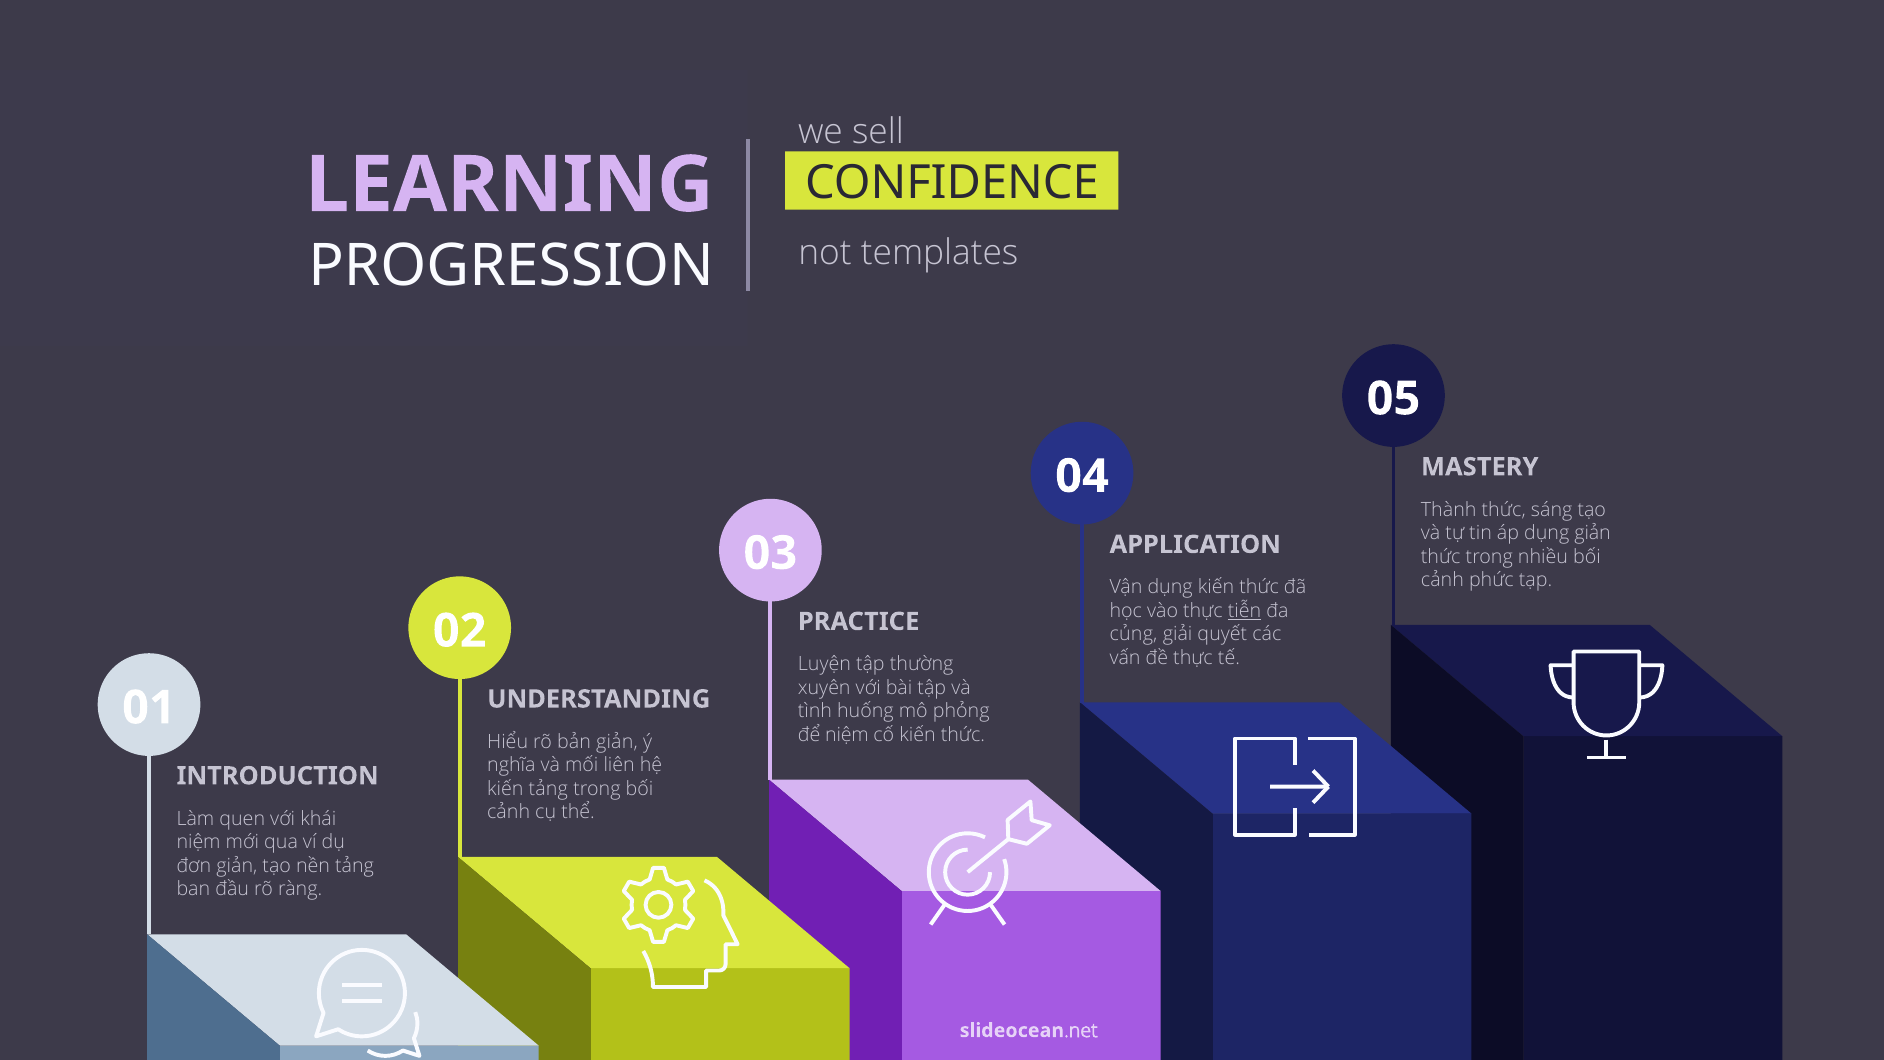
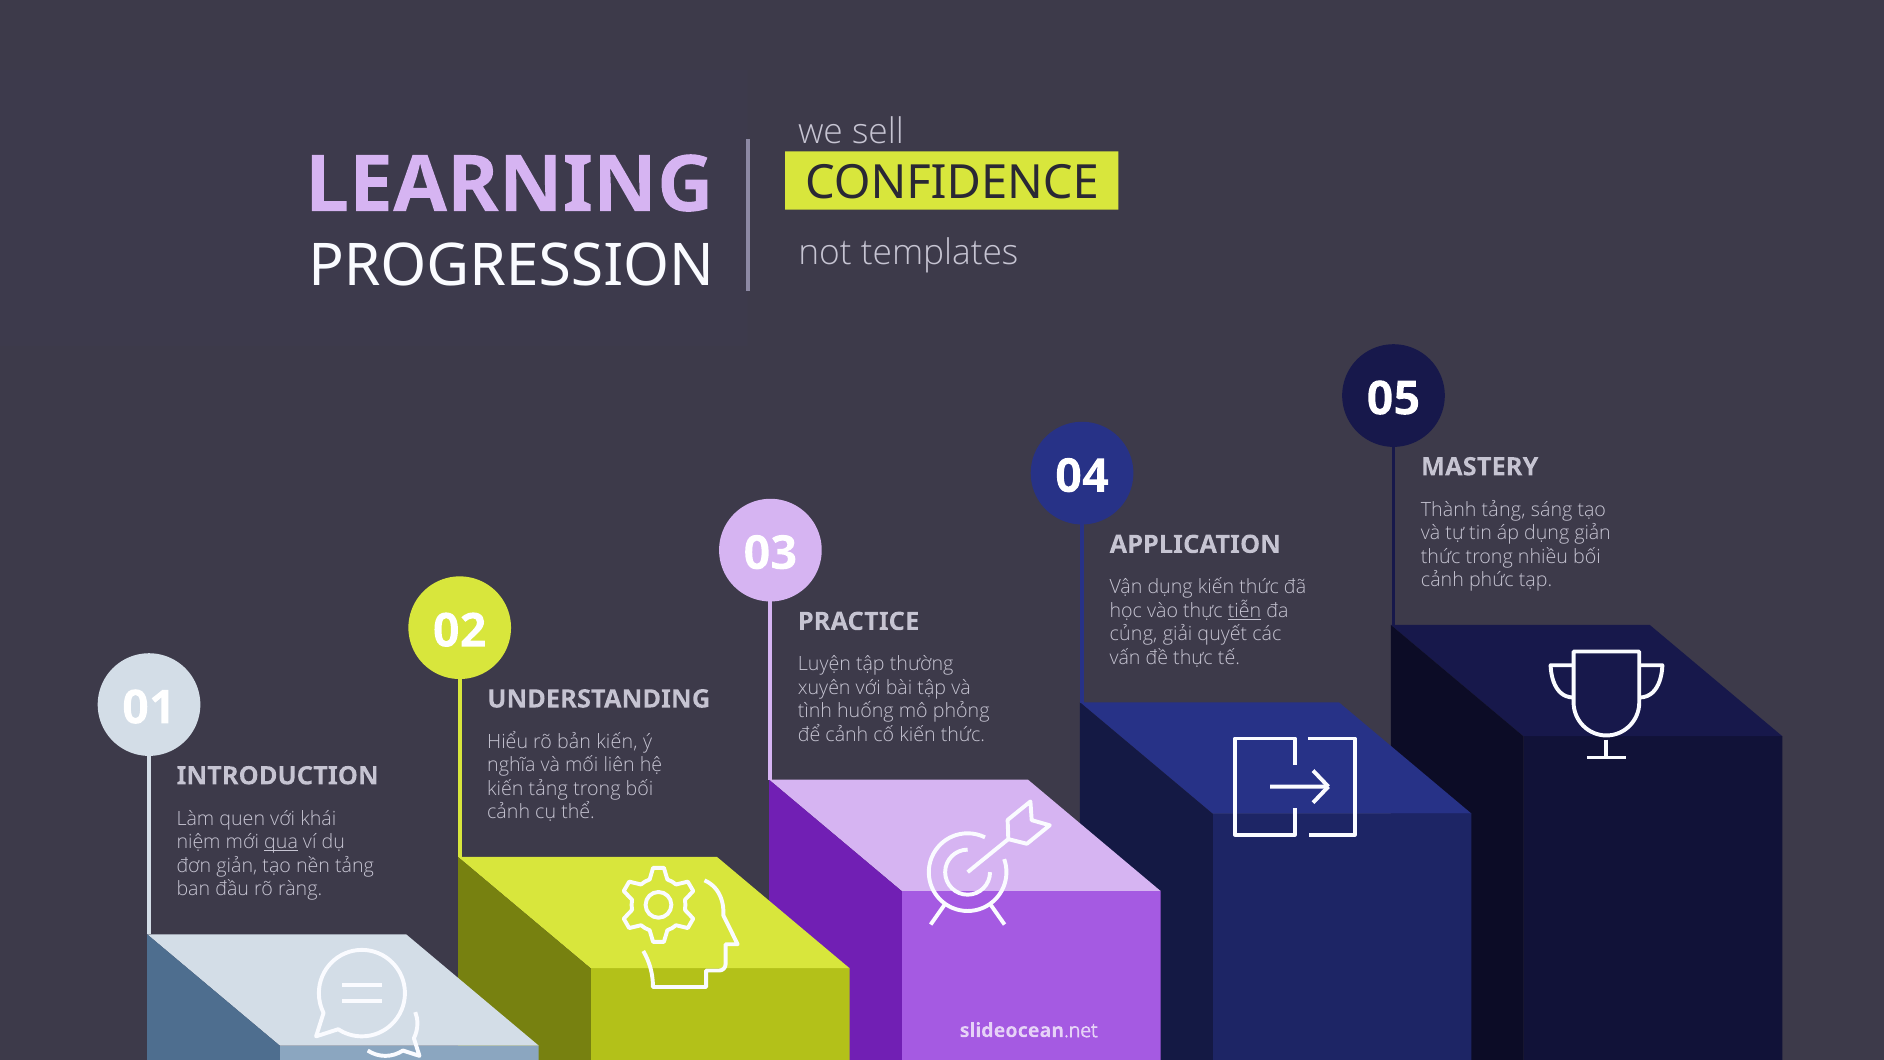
Thành thức: thức -> tảng (1504, 509)
để niệm: niệm -> cảnh (847, 735)
bản giản: giản -> kiến (617, 742)
qua underline: none -> present (281, 842)
